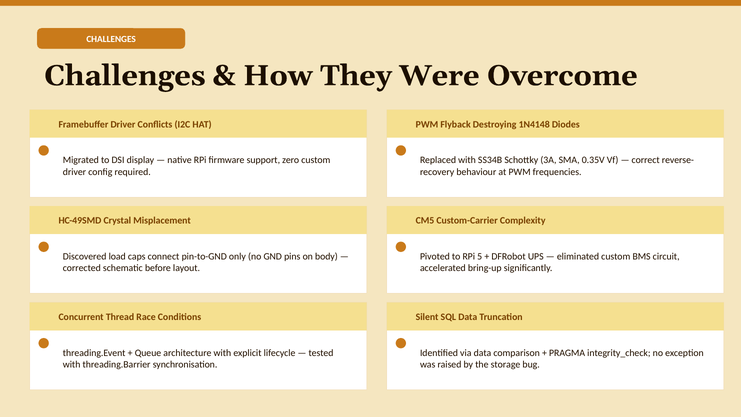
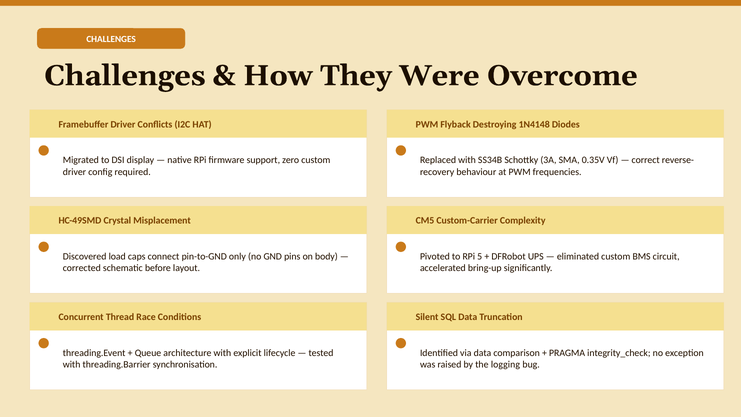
storage: storage -> logging (505, 364)
